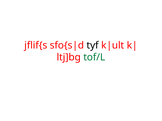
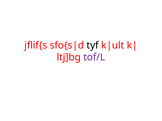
tof/L colour: green -> purple (94, 57)
